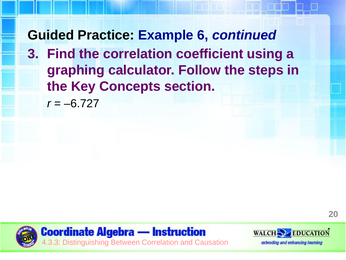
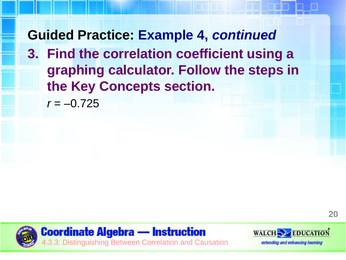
6: 6 -> 4 (203, 35)
–6.727: –6.727 -> –0.725 (82, 103)
